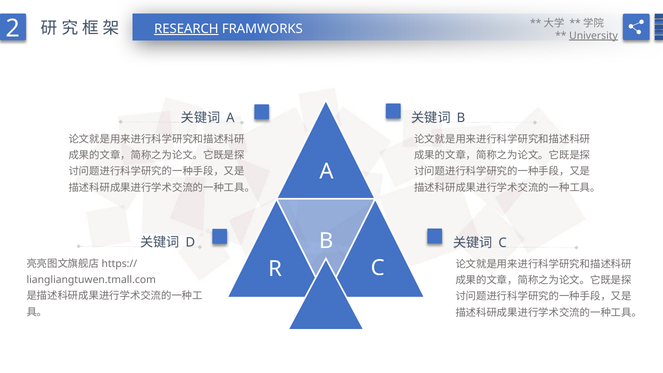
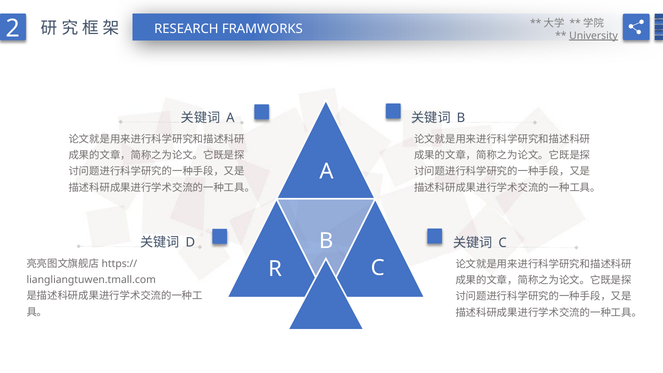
RESEARCH underline: present -> none (186, 29)
